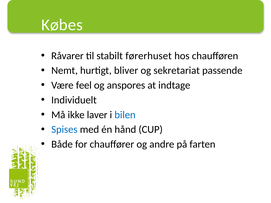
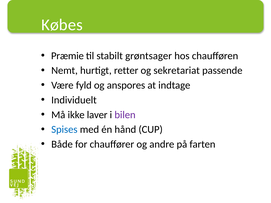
Råvarer: Råvarer -> Præmie (67, 56)
førerhuset: førerhuset -> grøntsager (149, 56)
bliver: bliver -> retter (126, 71)
feel: feel -> fyld (84, 85)
bilen colour: blue -> purple (125, 115)
